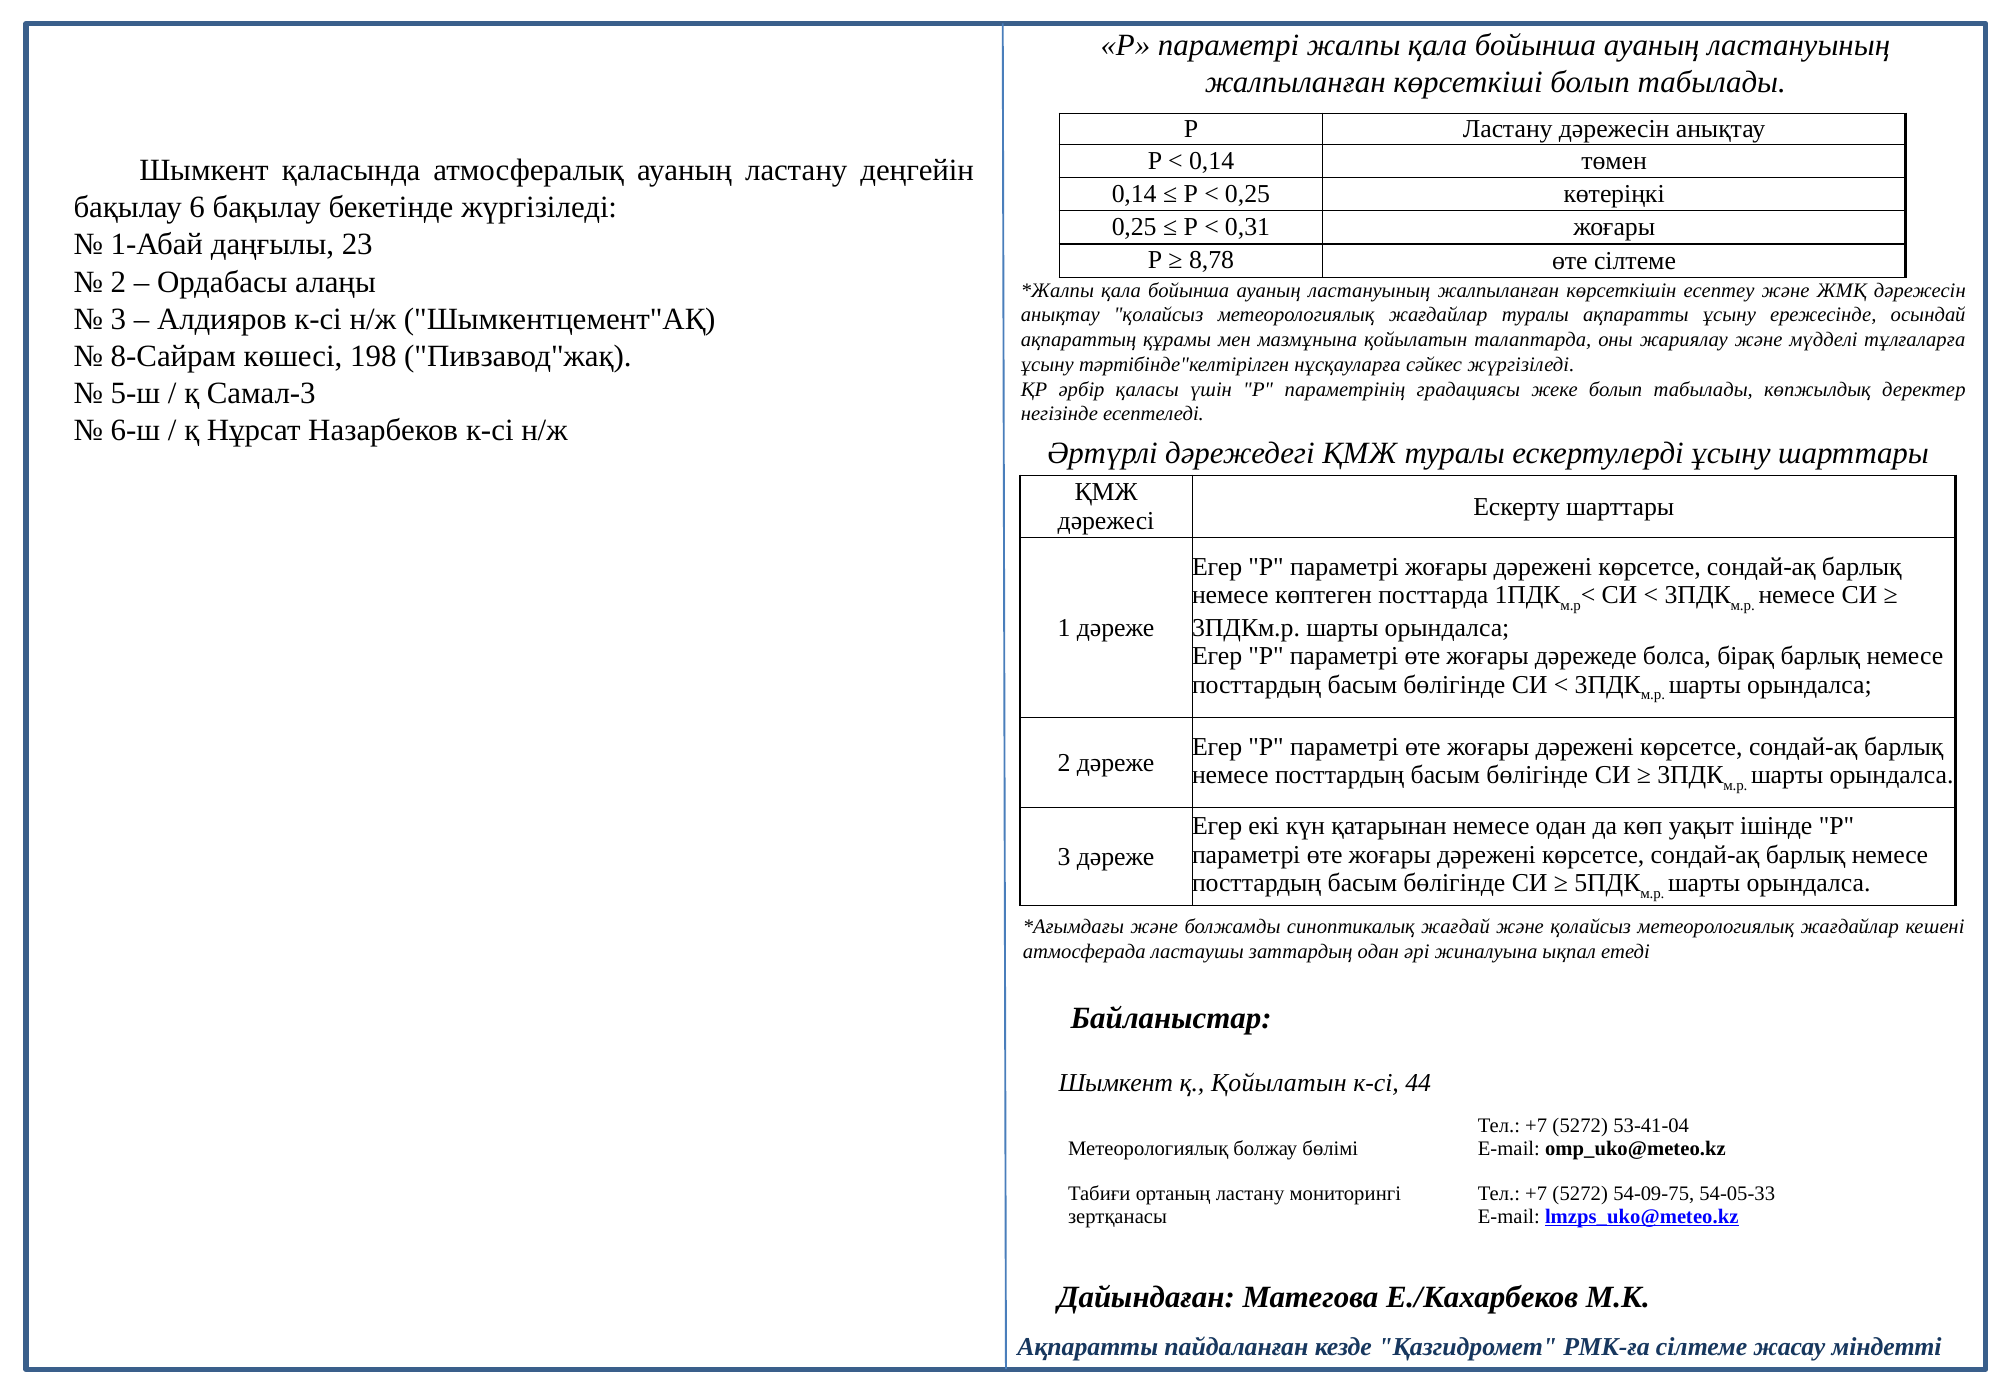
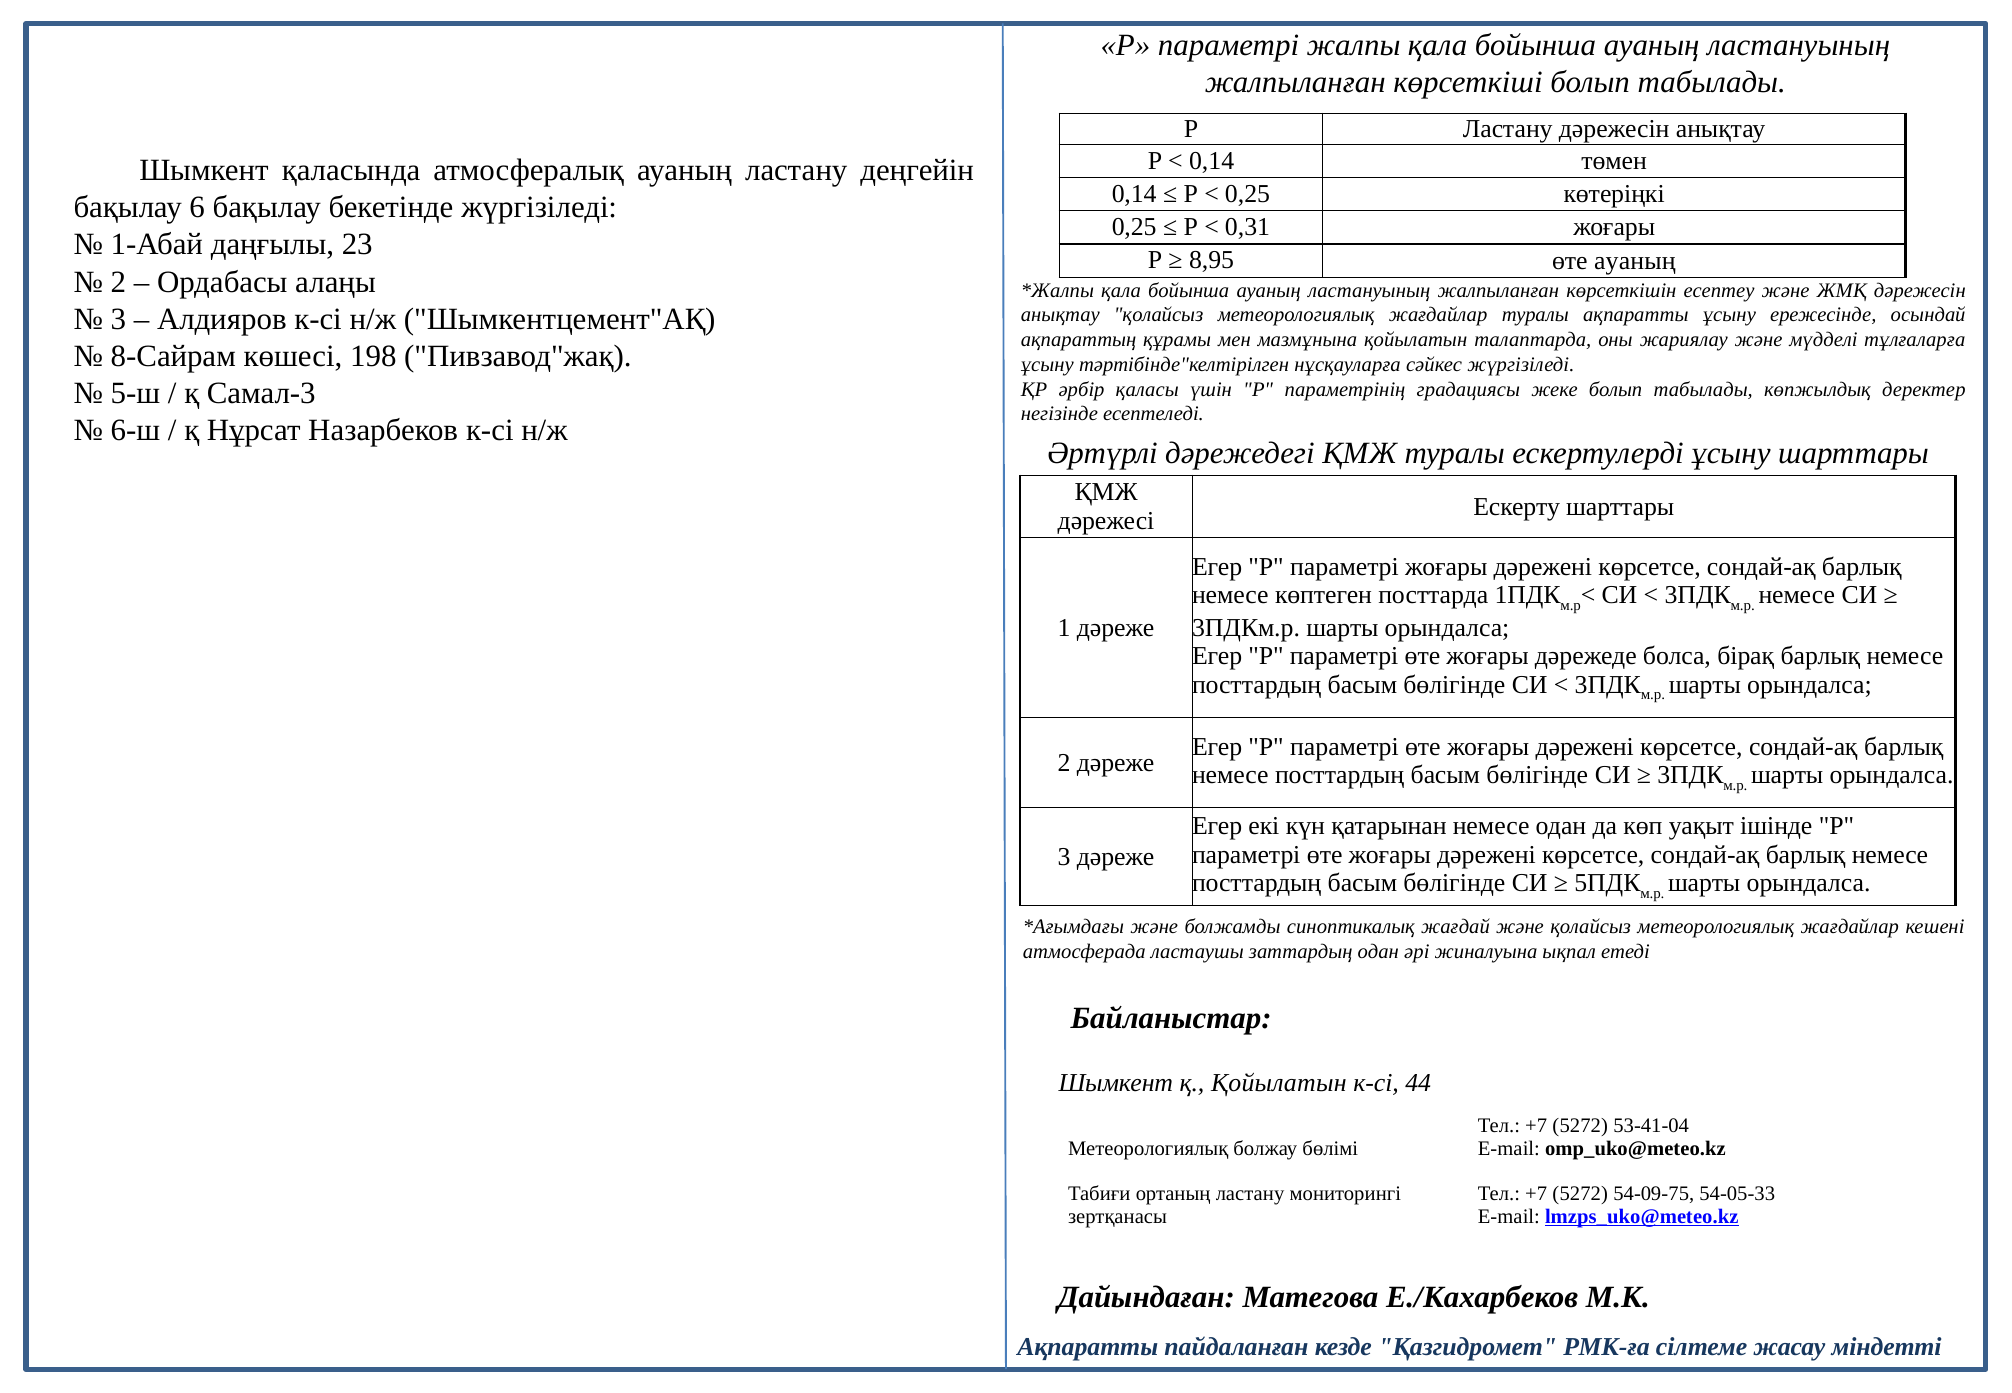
8,78: 8,78 -> 8,95 (1212, 260)
өте сілтеме: сілтеме -> ауаның (1635, 261)
